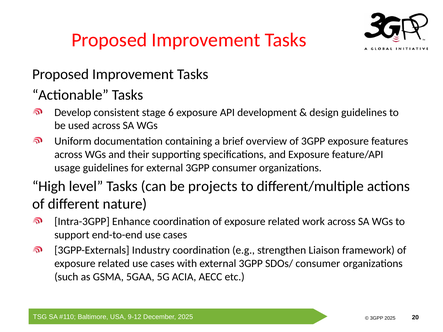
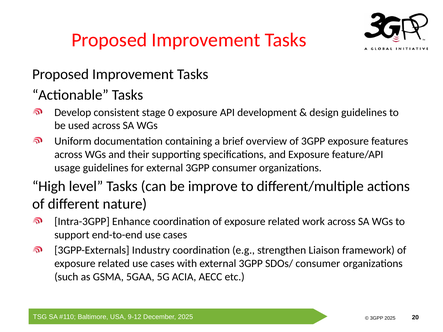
6: 6 -> 0 (171, 112)
projects: projects -> improve (213, 187)
